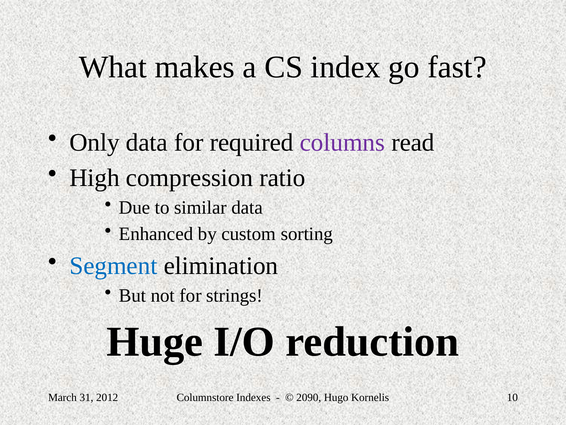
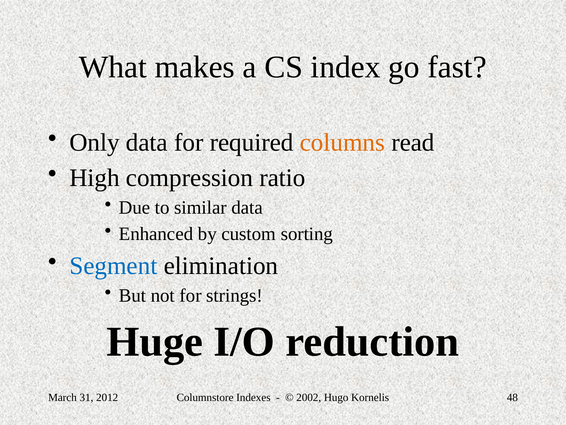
columns colour: purple -> orange (342, 142)
2090: 2090 -> 2002 (309, 397)
10: 10 -> 48 (512, 397)
